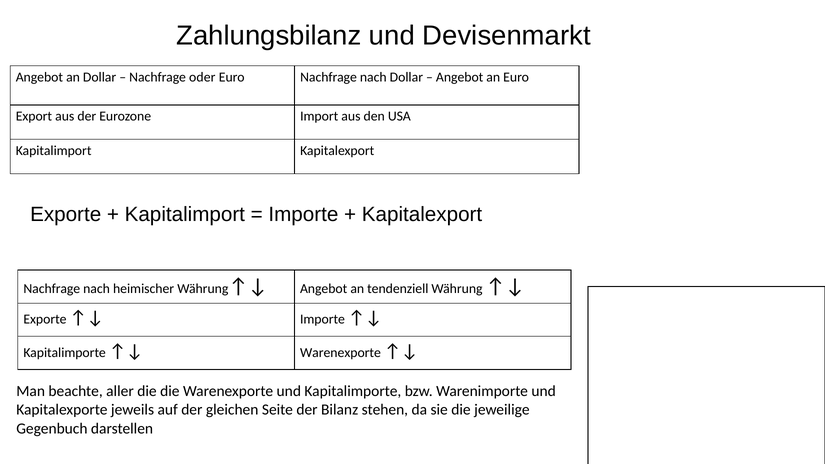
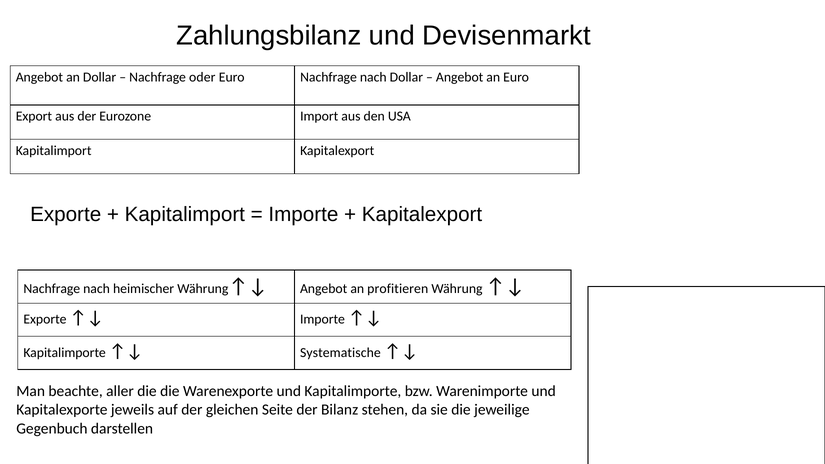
tendenziell: tendenziell -> profitieren (398, 289)
Warenexporte: Warenexporte -> Systematische (340, 353)
